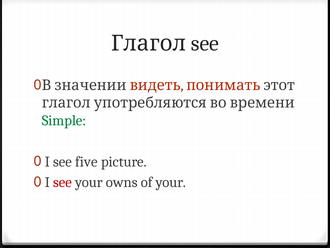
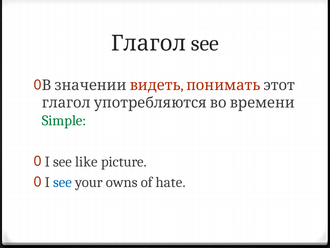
five: five -> like (86, 161)
see colour: red -> blue (63, 182)
of your: your -> hate (171, 182)
